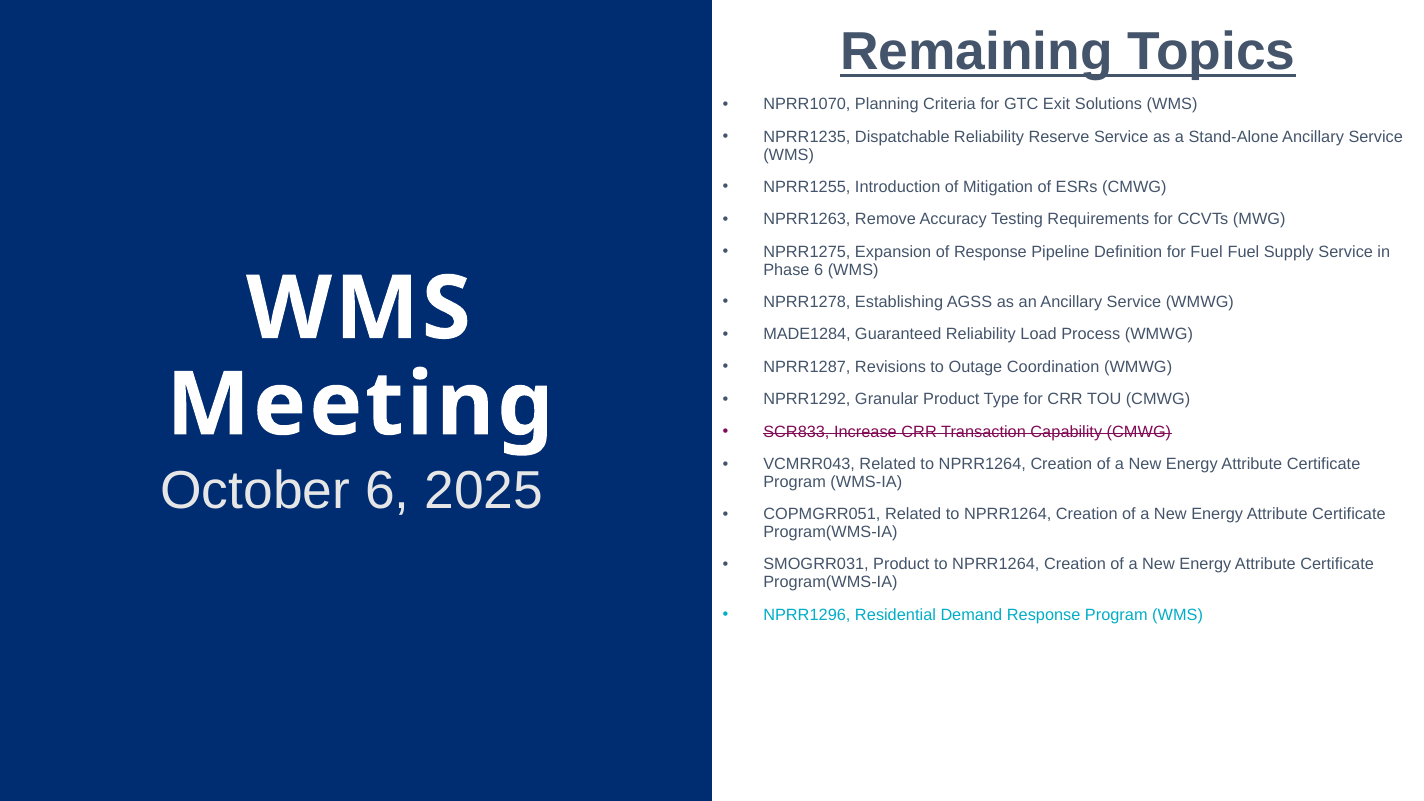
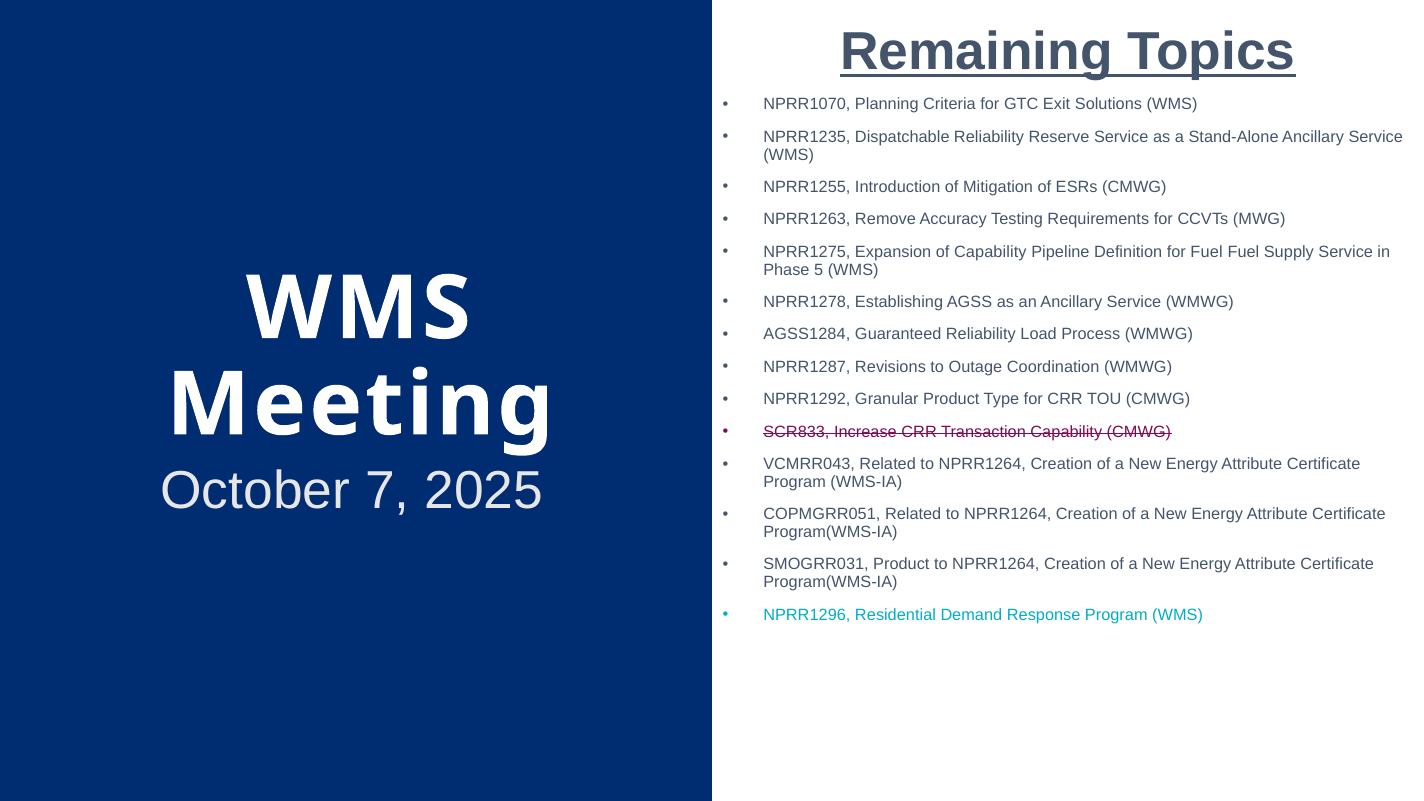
of Response: Response -> Capability (990, 252)
Phase 6: 6 -> 5 (819, 270)
MADE1284: MADE1284 -> AGSS1284 (807, 335)
October 6: 6 -> 7 (387, 491)
